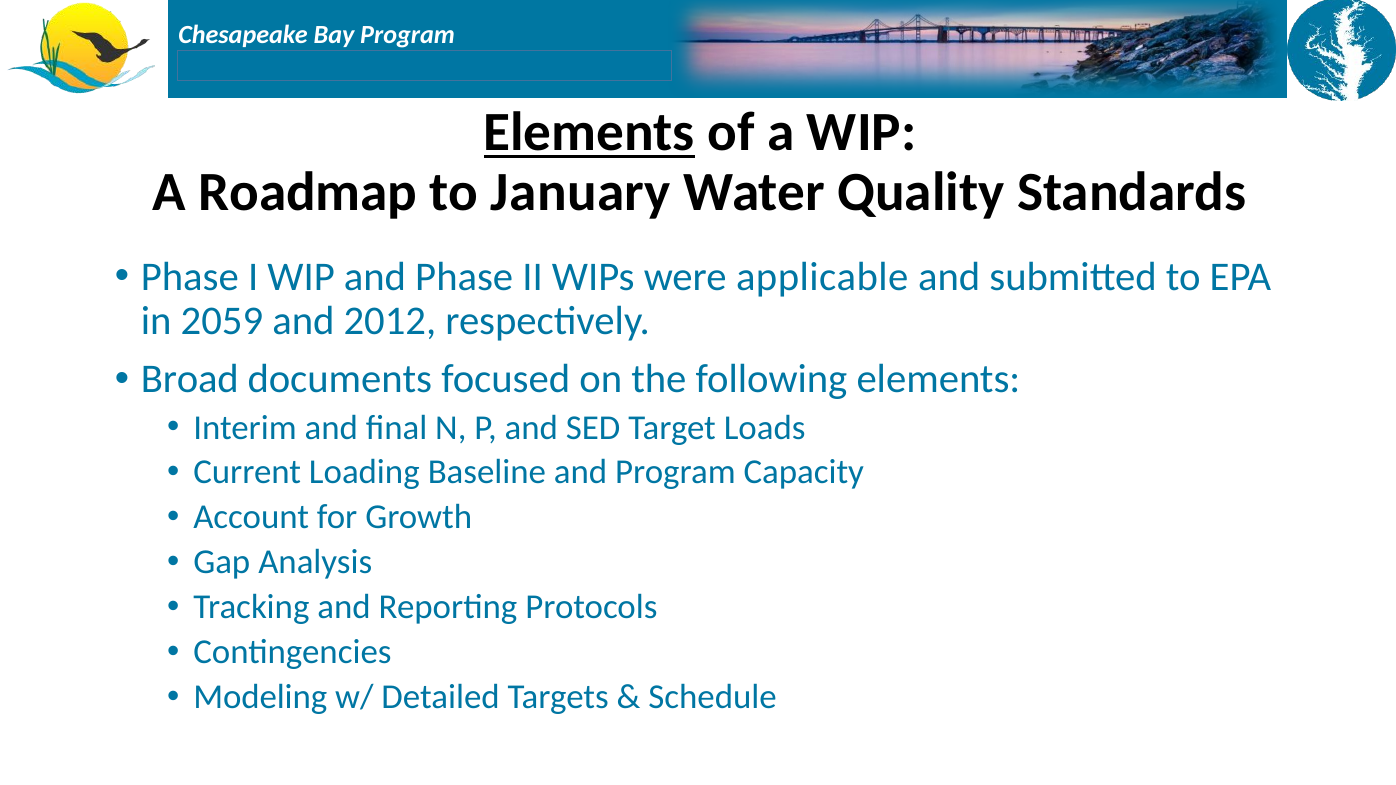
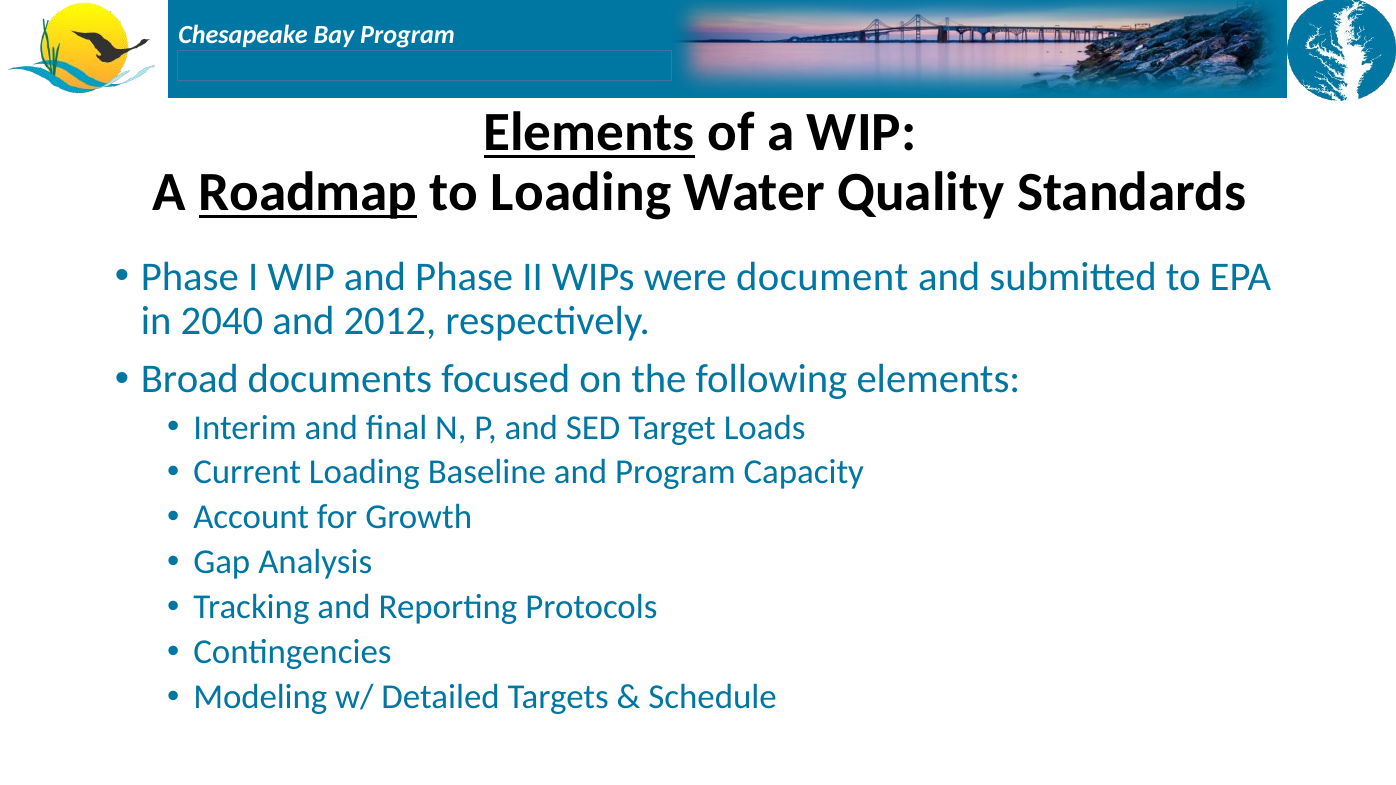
Roadmap underline: none -> present (308, 192)
to January: January -> Loading (581, 192)
applicable: applicable -> document (822, 277)
2059: 2059 -> 2040 (222, 321)
